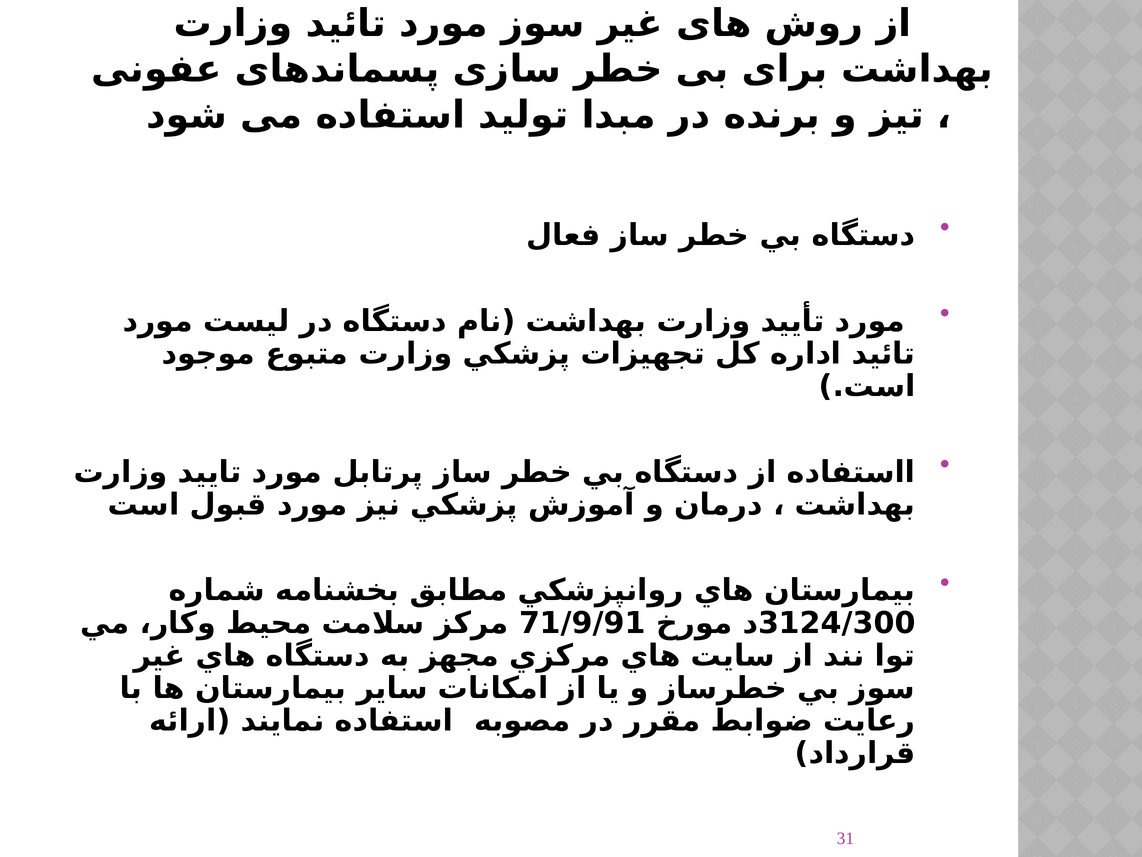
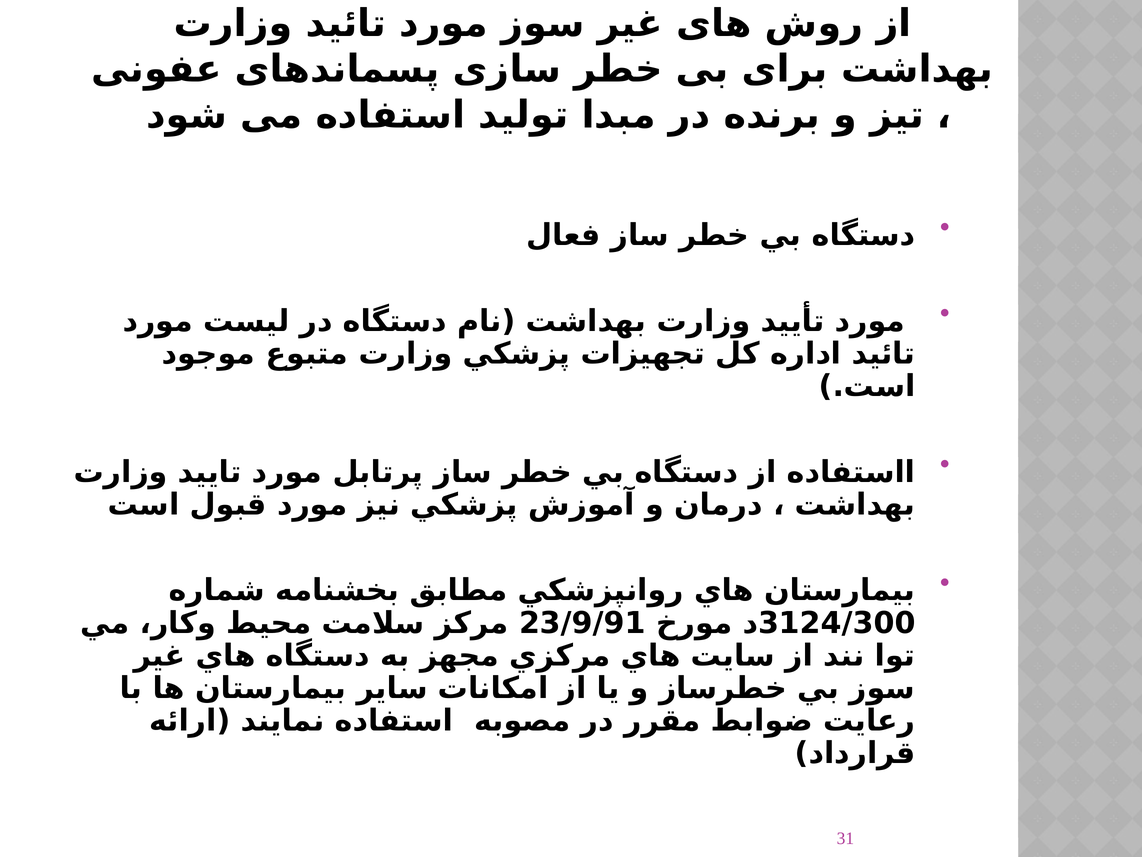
71/9/91: 71/9/91 -> 23/9/91 (582, 623)
